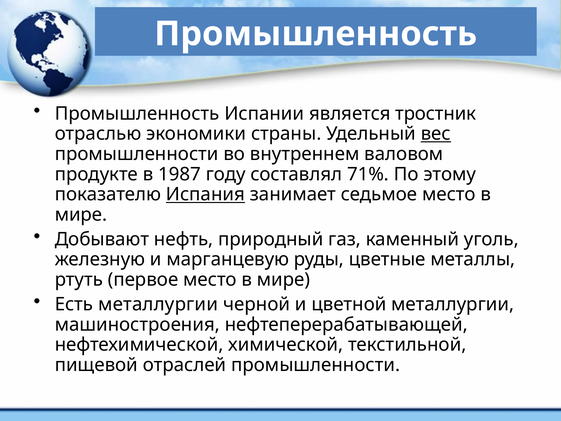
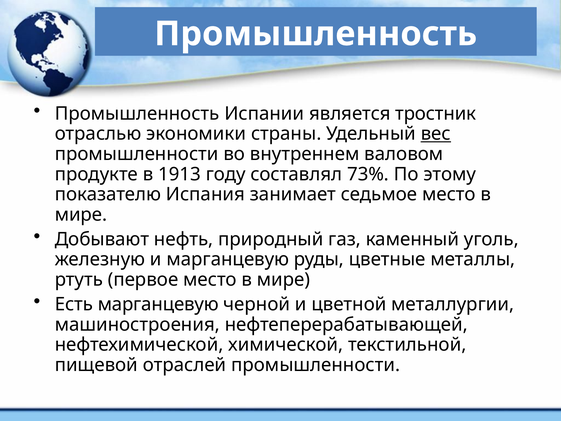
1987: 1987 -> 1913 (180, 174)
71%: 71% -> 73% (368, 174)
Испания underline: present -> none (205, 194)
Есть металлургии: металлургии -> марганцевую (158, 304)
